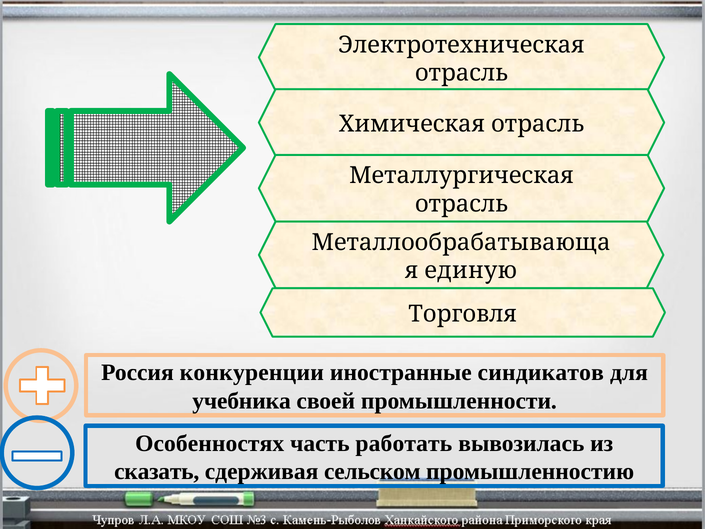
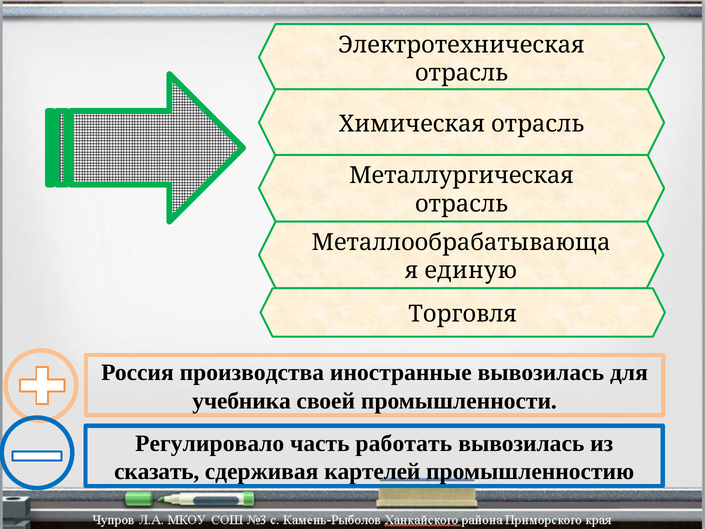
конкуренции: конкуренции -> производства (252, 373)
иностранные синдикатов: синдикатов -> вывозилась (541, 373)
Особенностях: Особенностях -> Регулировало (210, 443)
сельском: сельском -> картелей (372, 471)
